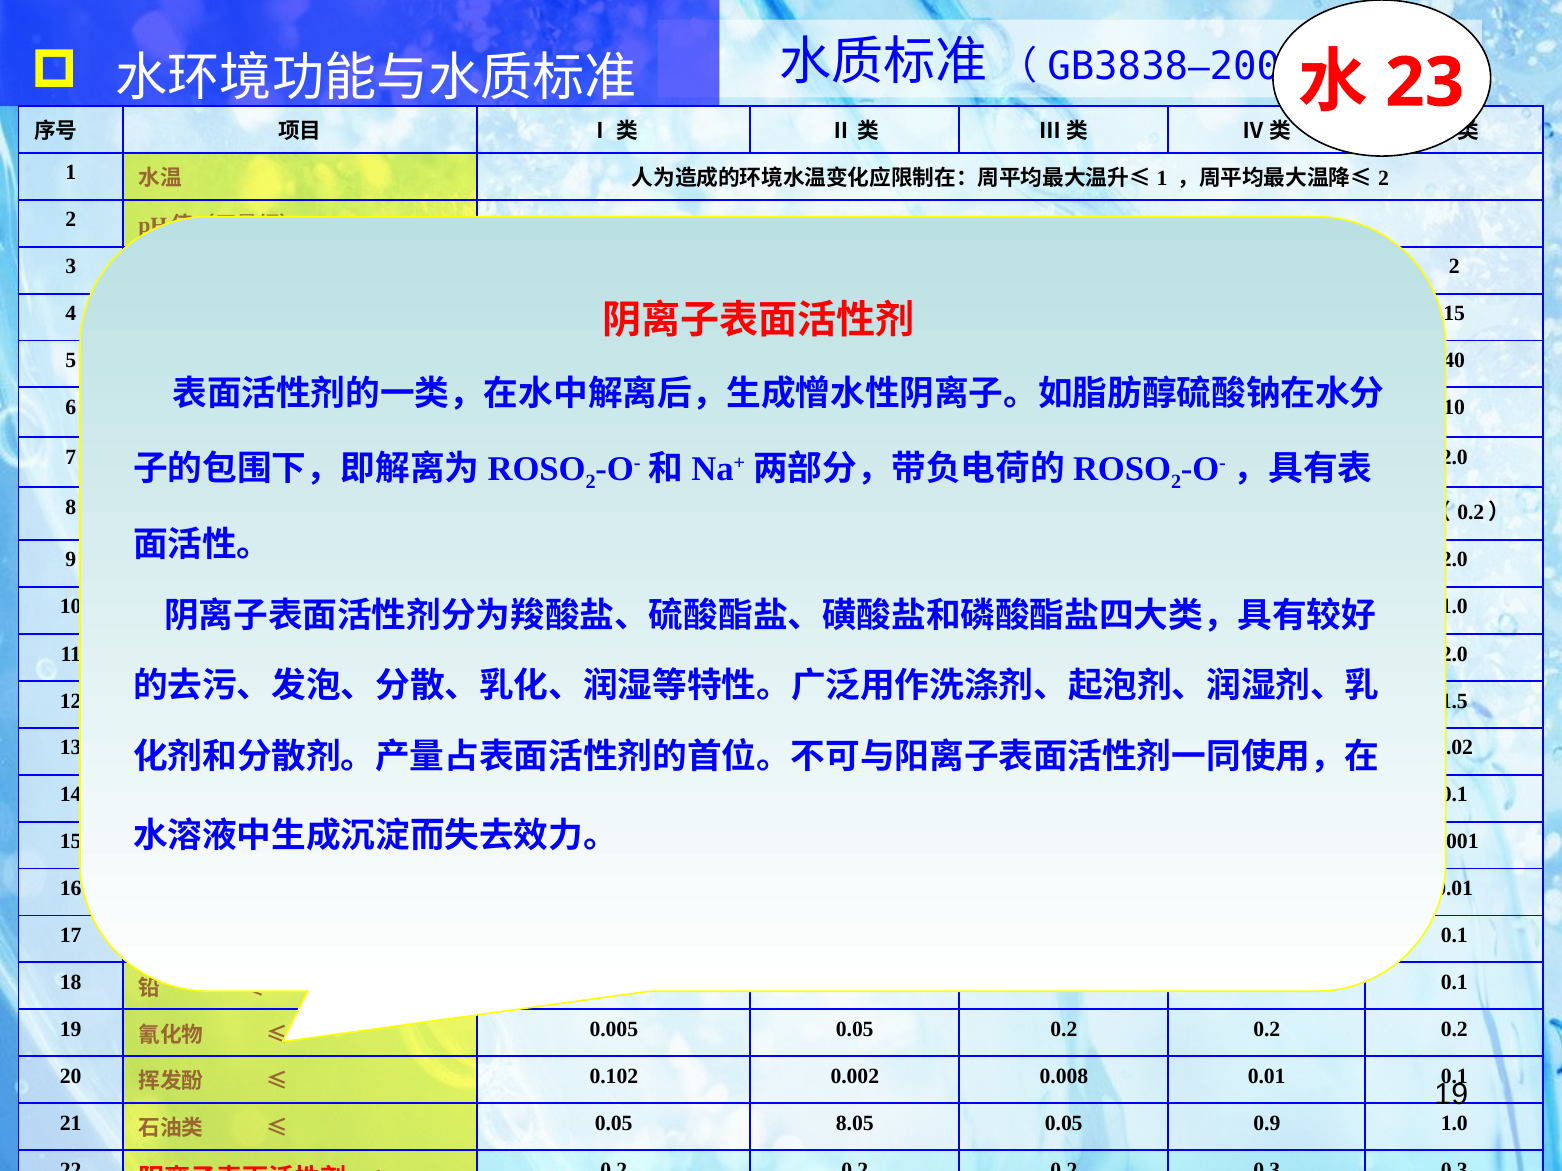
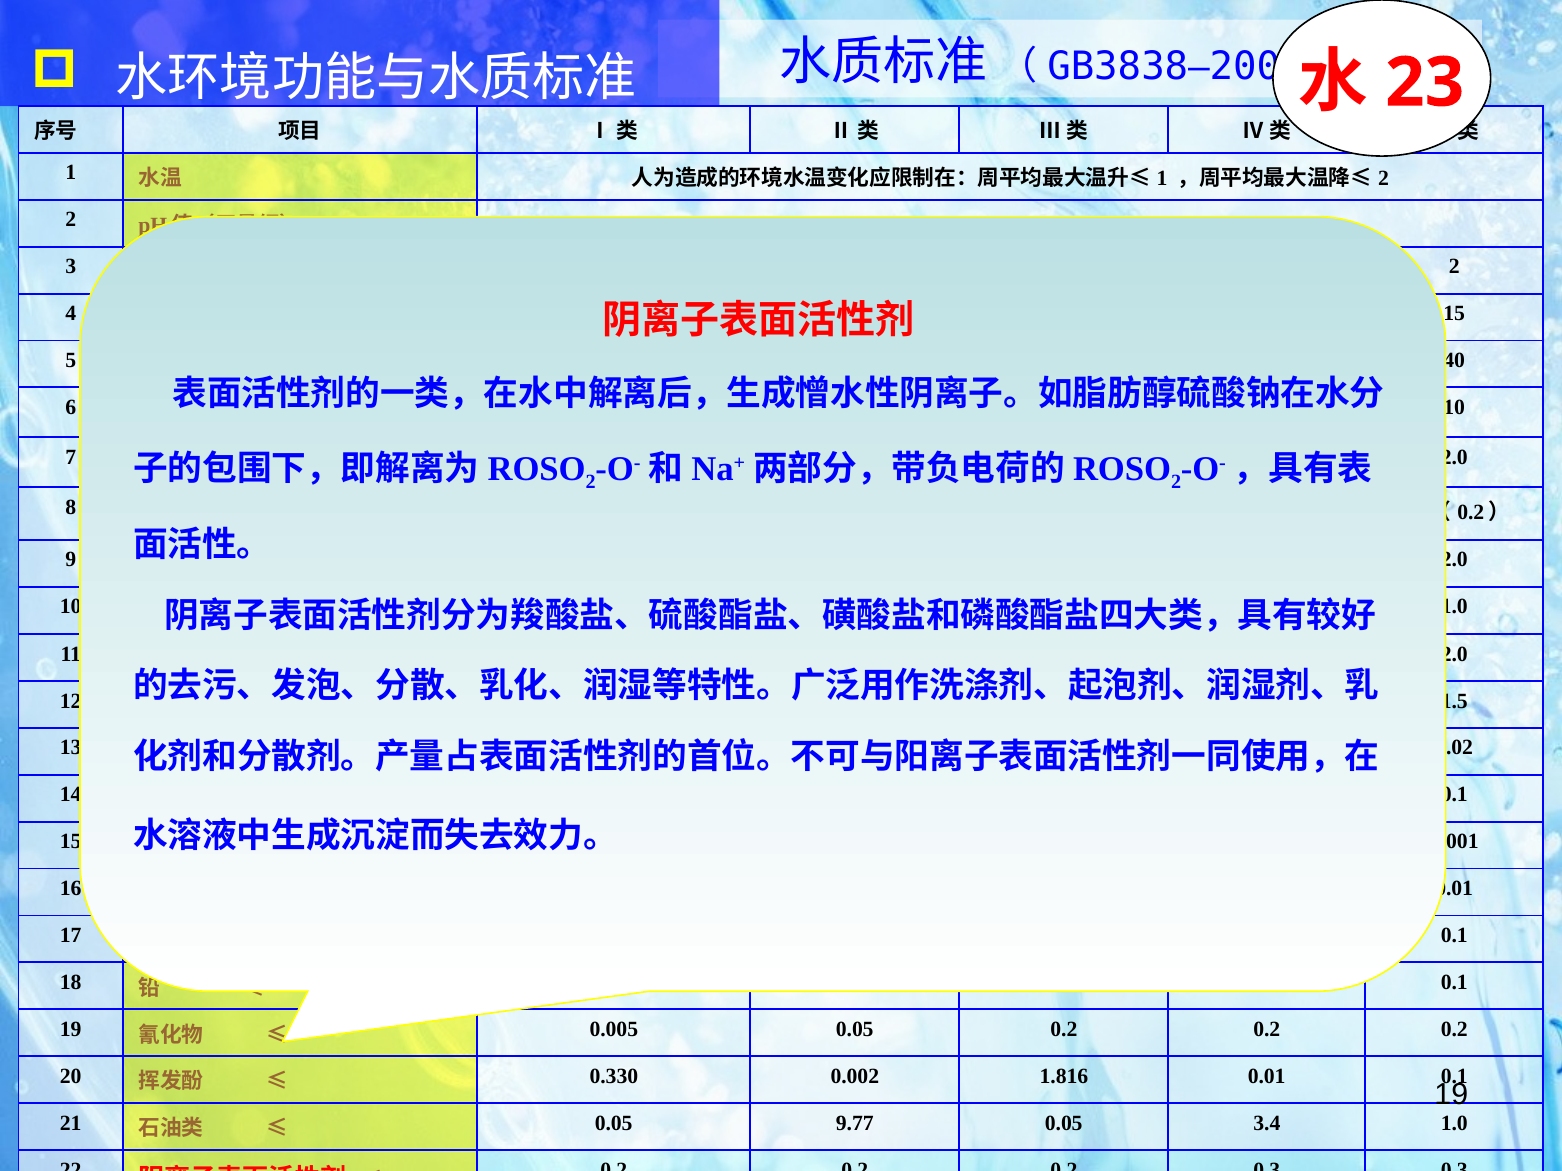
0.102: 0.102 -> 0.330 (614, 1077)
0.008: 0.008 -> 1.816 (1064, 1077)
8.05: 8.05 -> 9.77 (855, 1123)
0.9: 0.9 -> 3.4 (1267, 1123)
